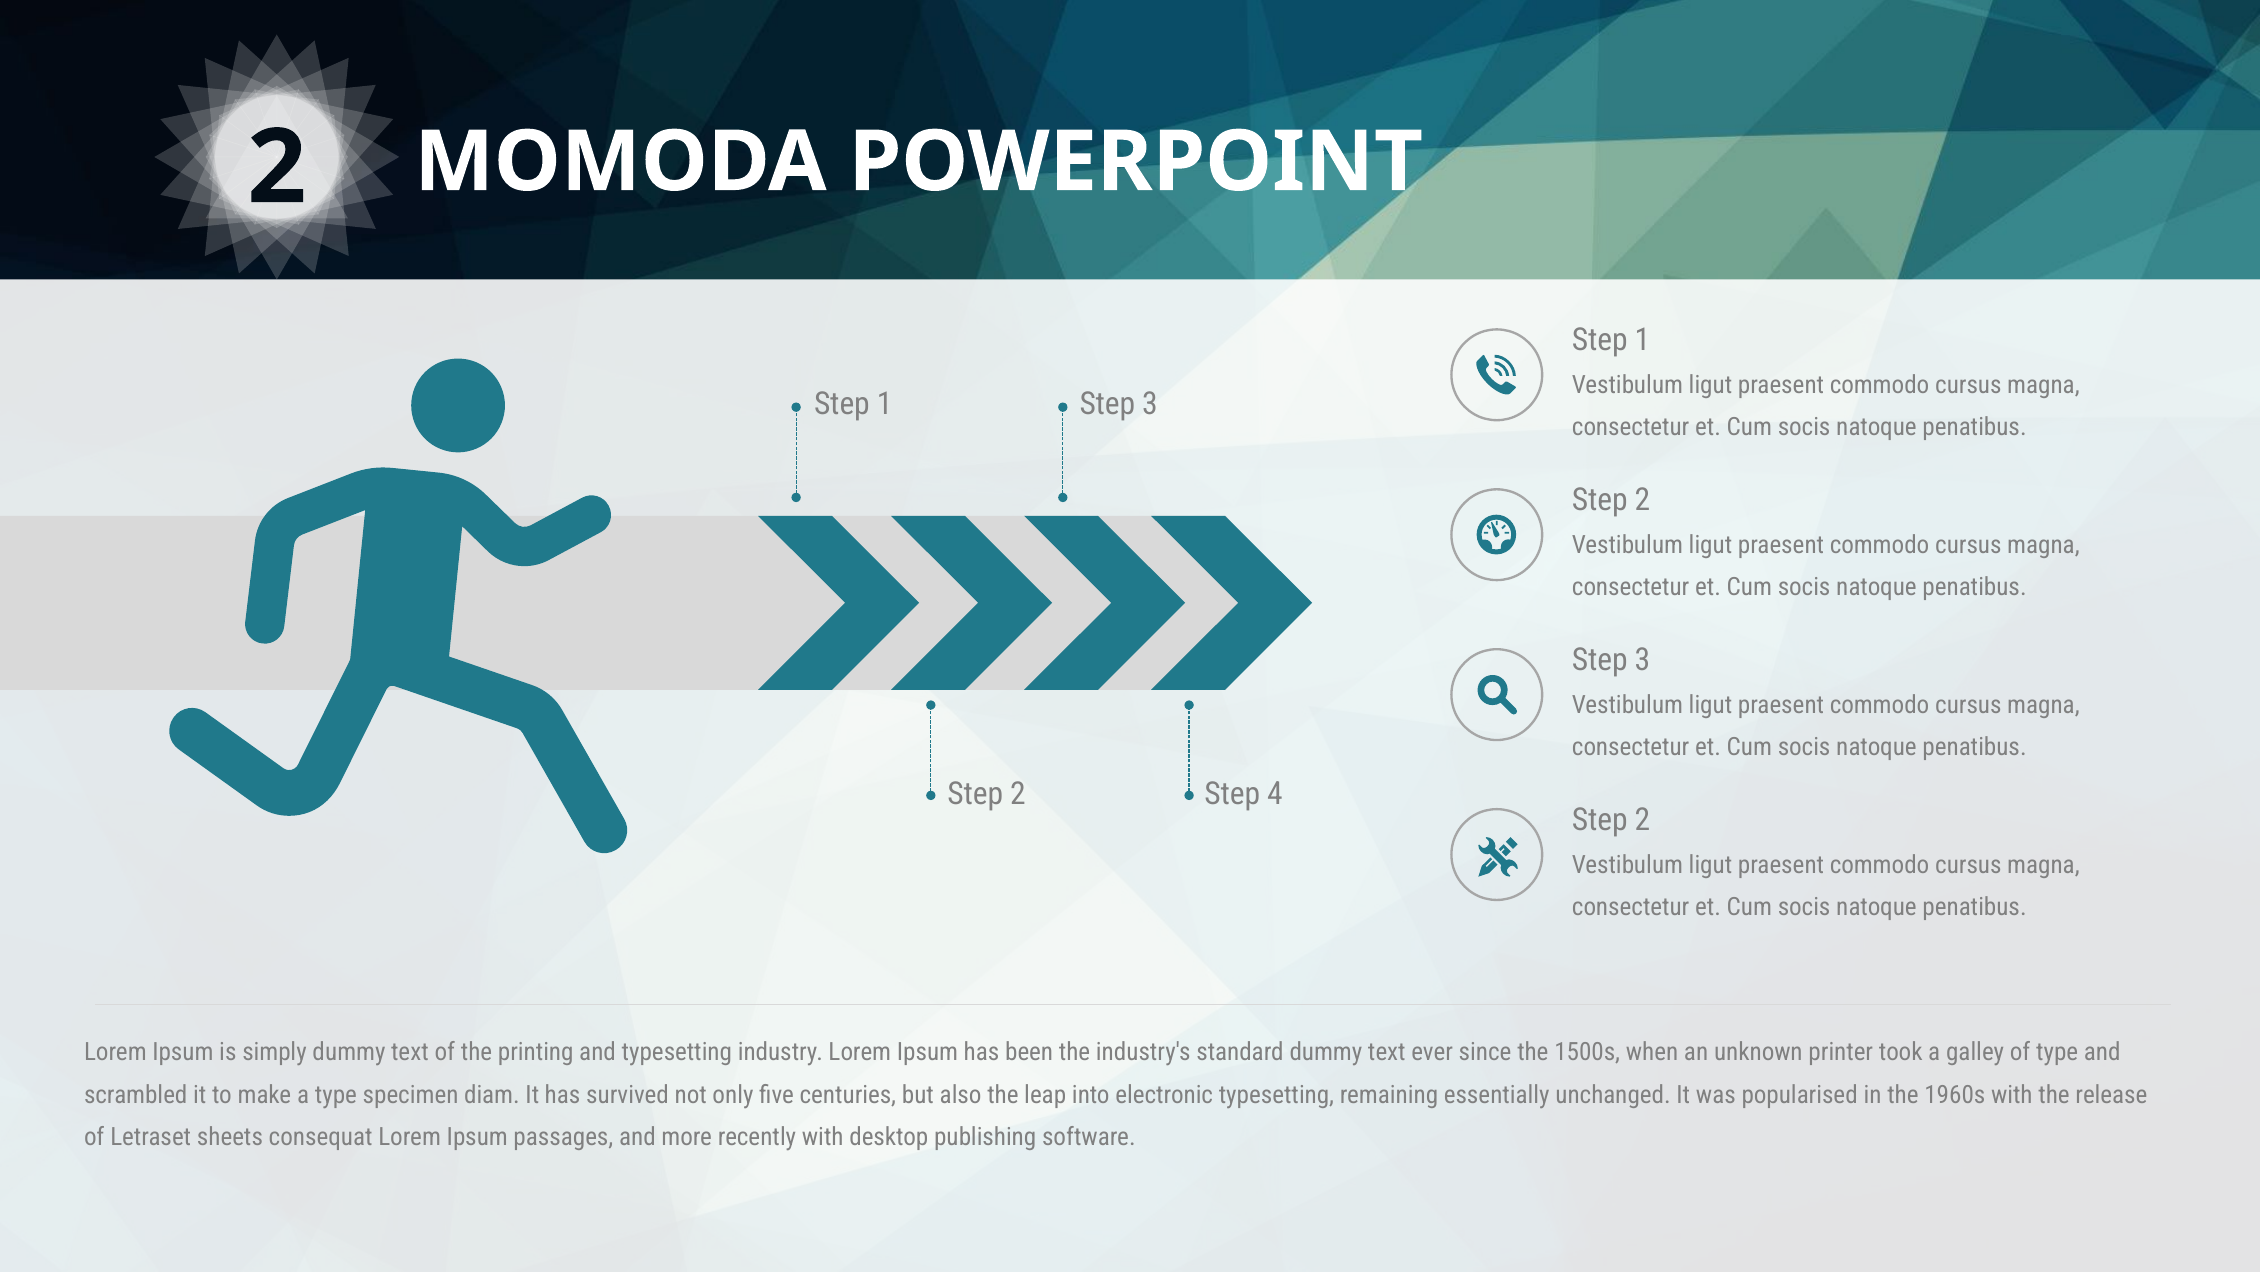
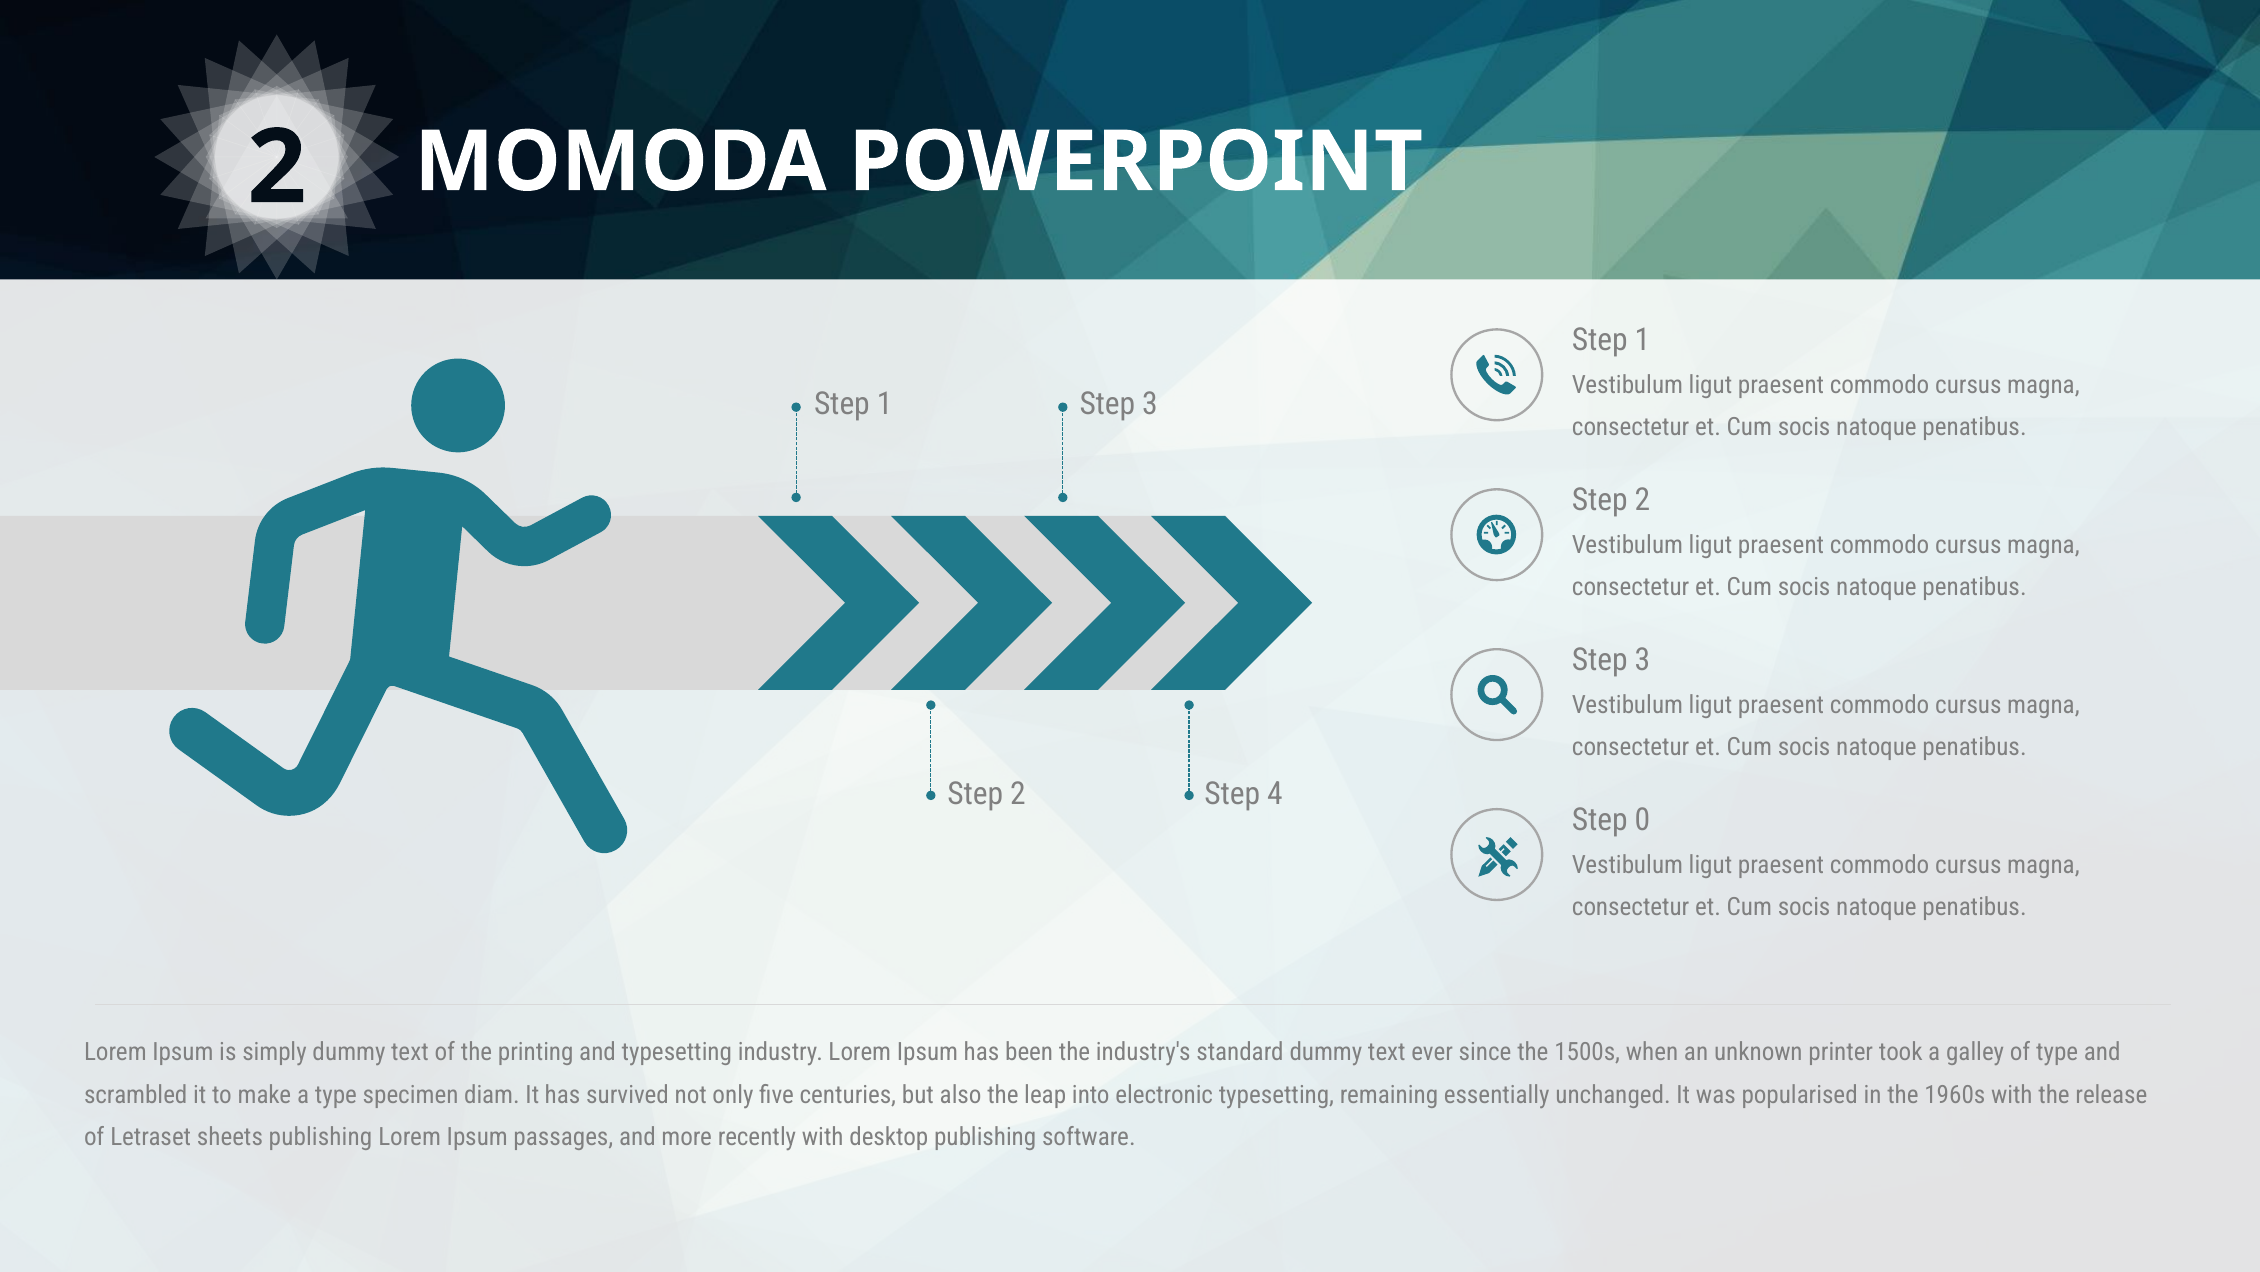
2: 2 -> 0 (1642, 819)
sheets consequat: consequat -> publishing (321, 1136)
